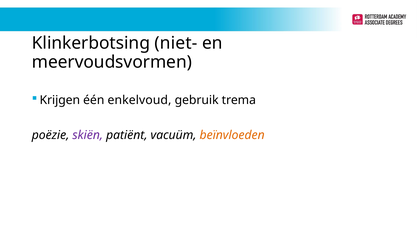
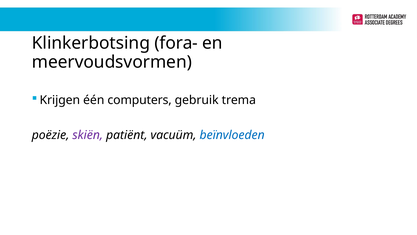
niet-: niet- -> fora- (176, 43)
enkelvoud: enkelvoud -> computers (140, 100)
beïnvloeden colour: orange -> blue (232, 135)
